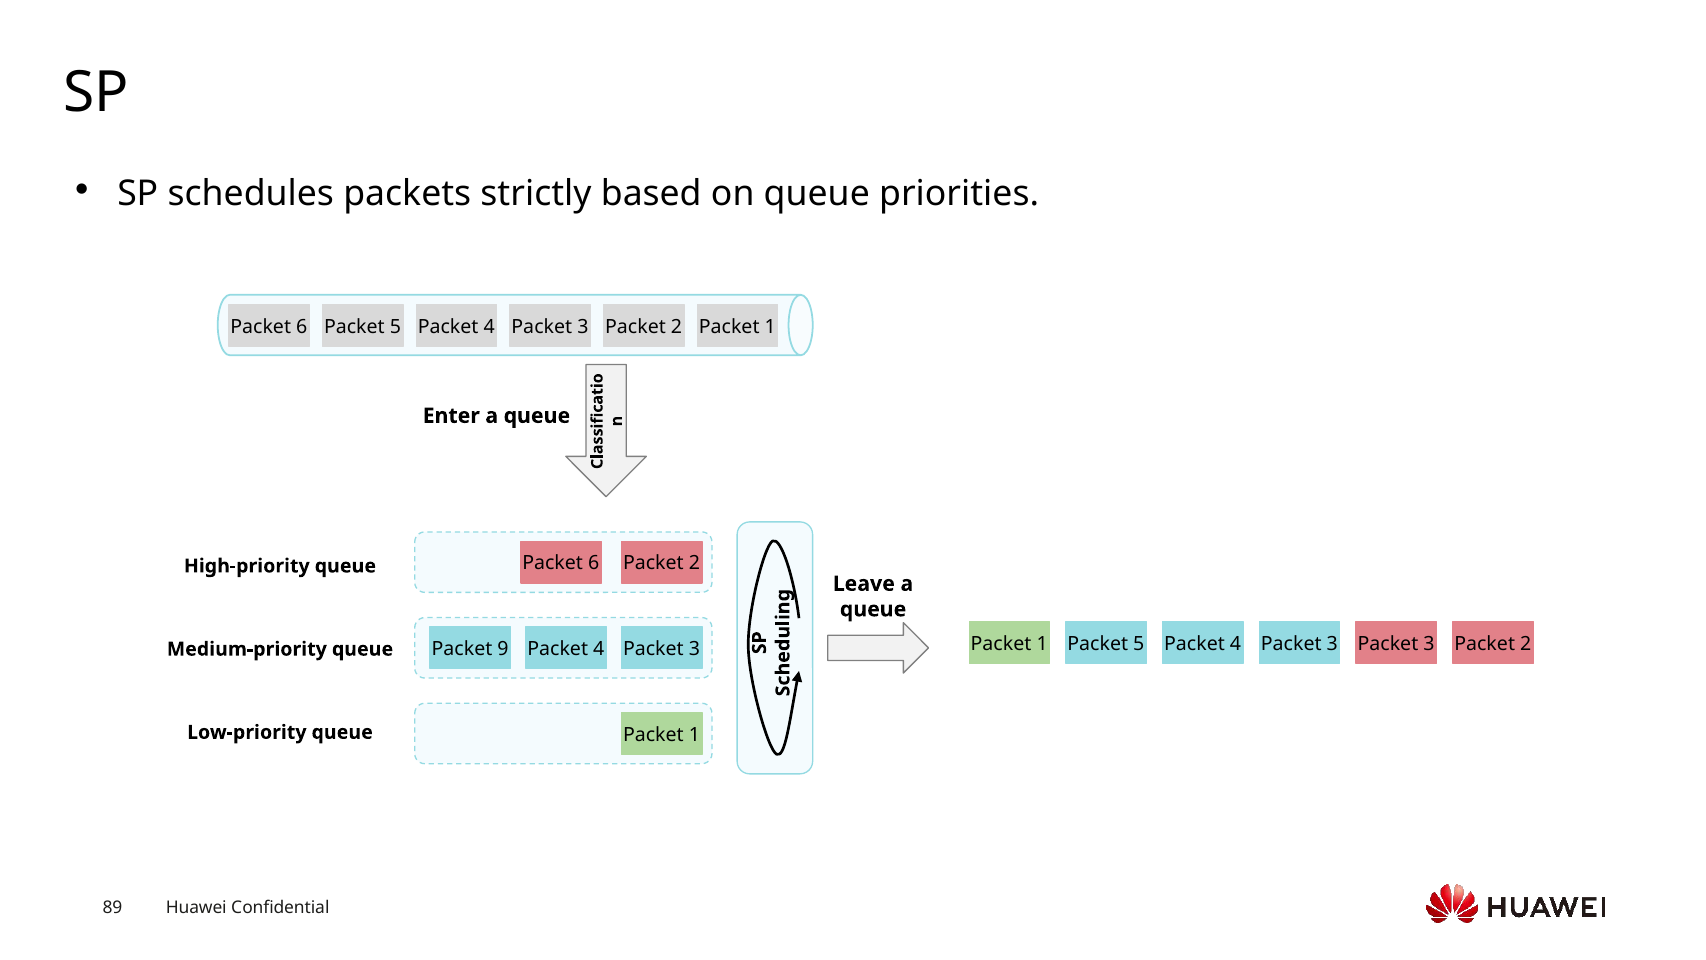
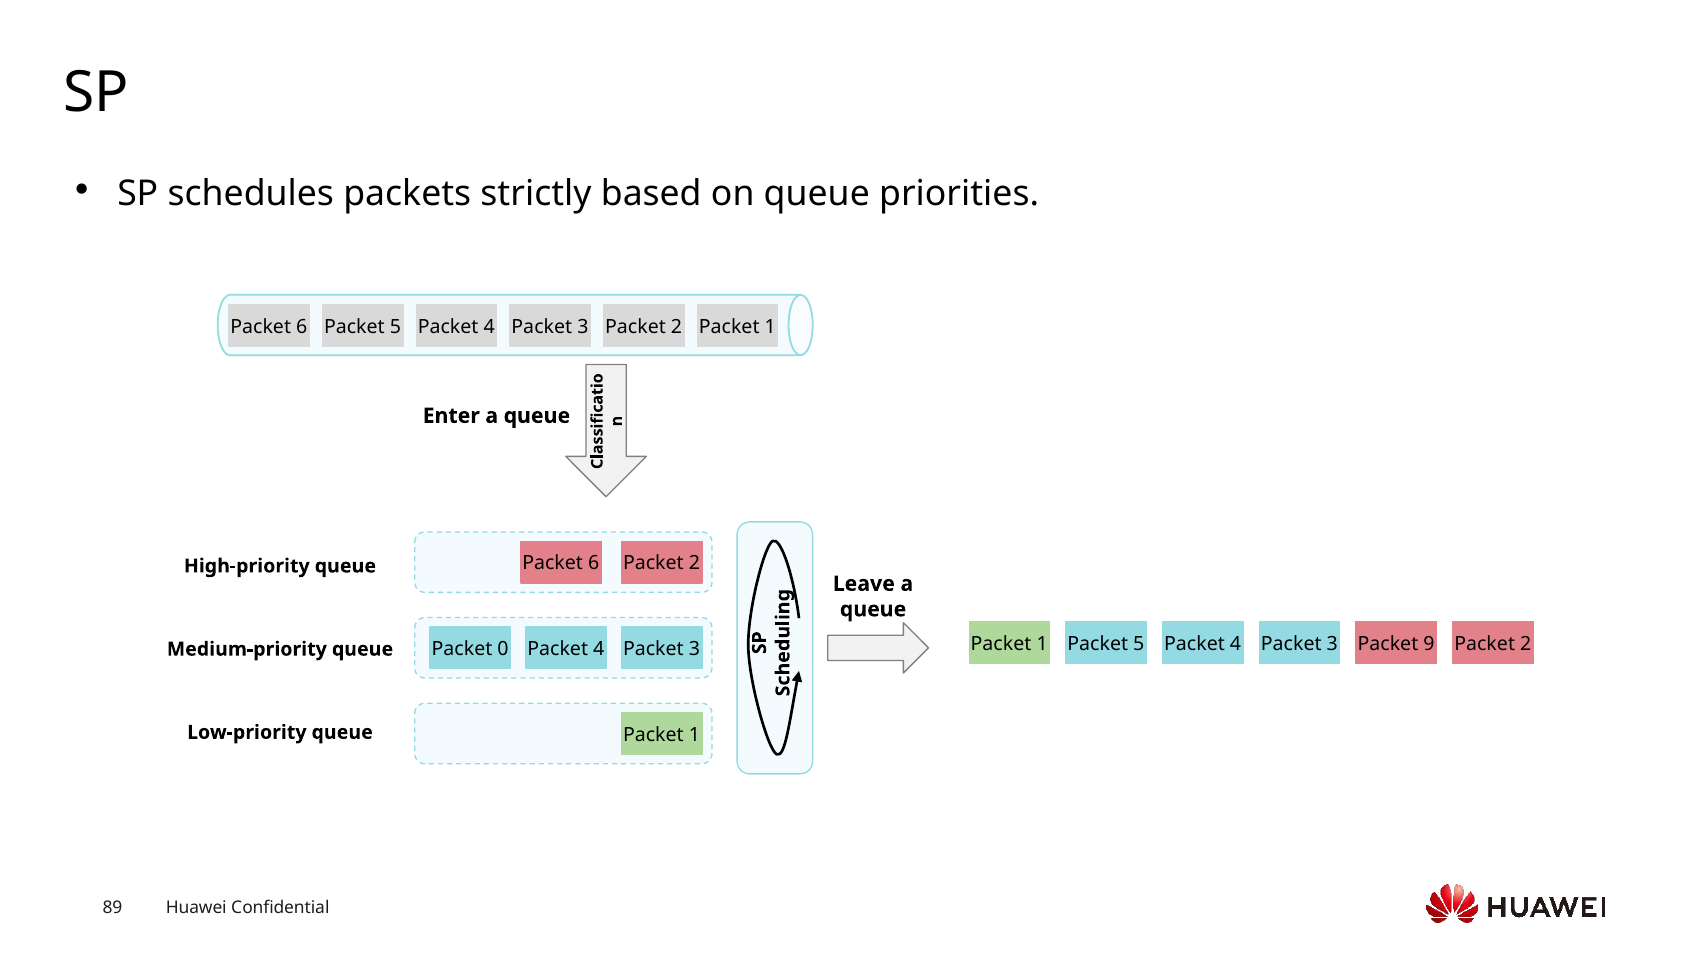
3: 3 -> 9 (1429, 644)
9: 9 -> 0 (503, 649)
